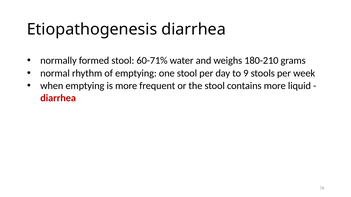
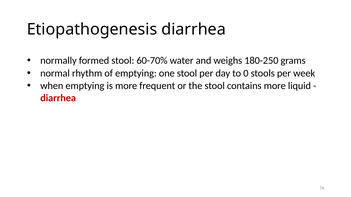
60-71%: 60-71% -> 60-70% (152, 61)
180-210: 180-210 -> 180-250 (261, 61)
9: 9 -> 0 (246, 73)
